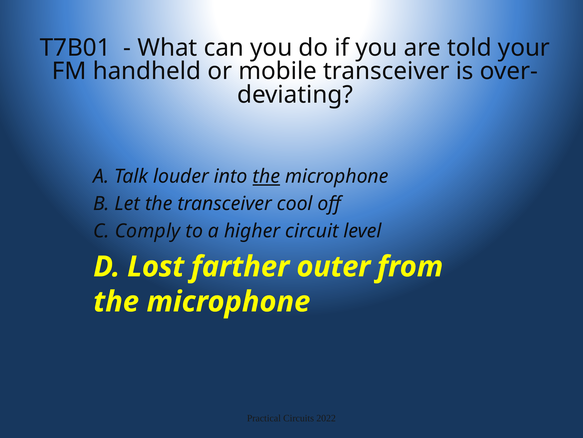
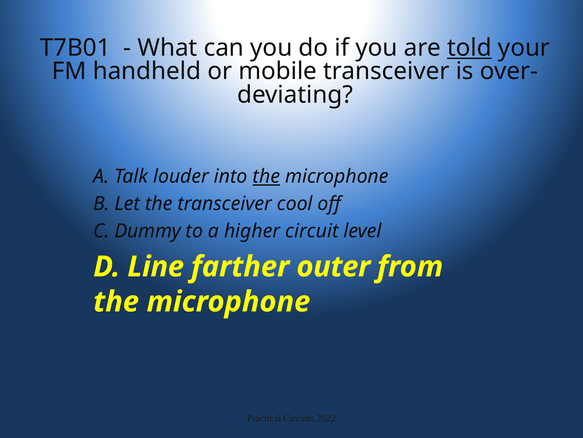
told underline: none -> present (469, 48)
Comply: Comply -> Dummy (148, 231)
Lost: Lost -> Line (156, 266)
